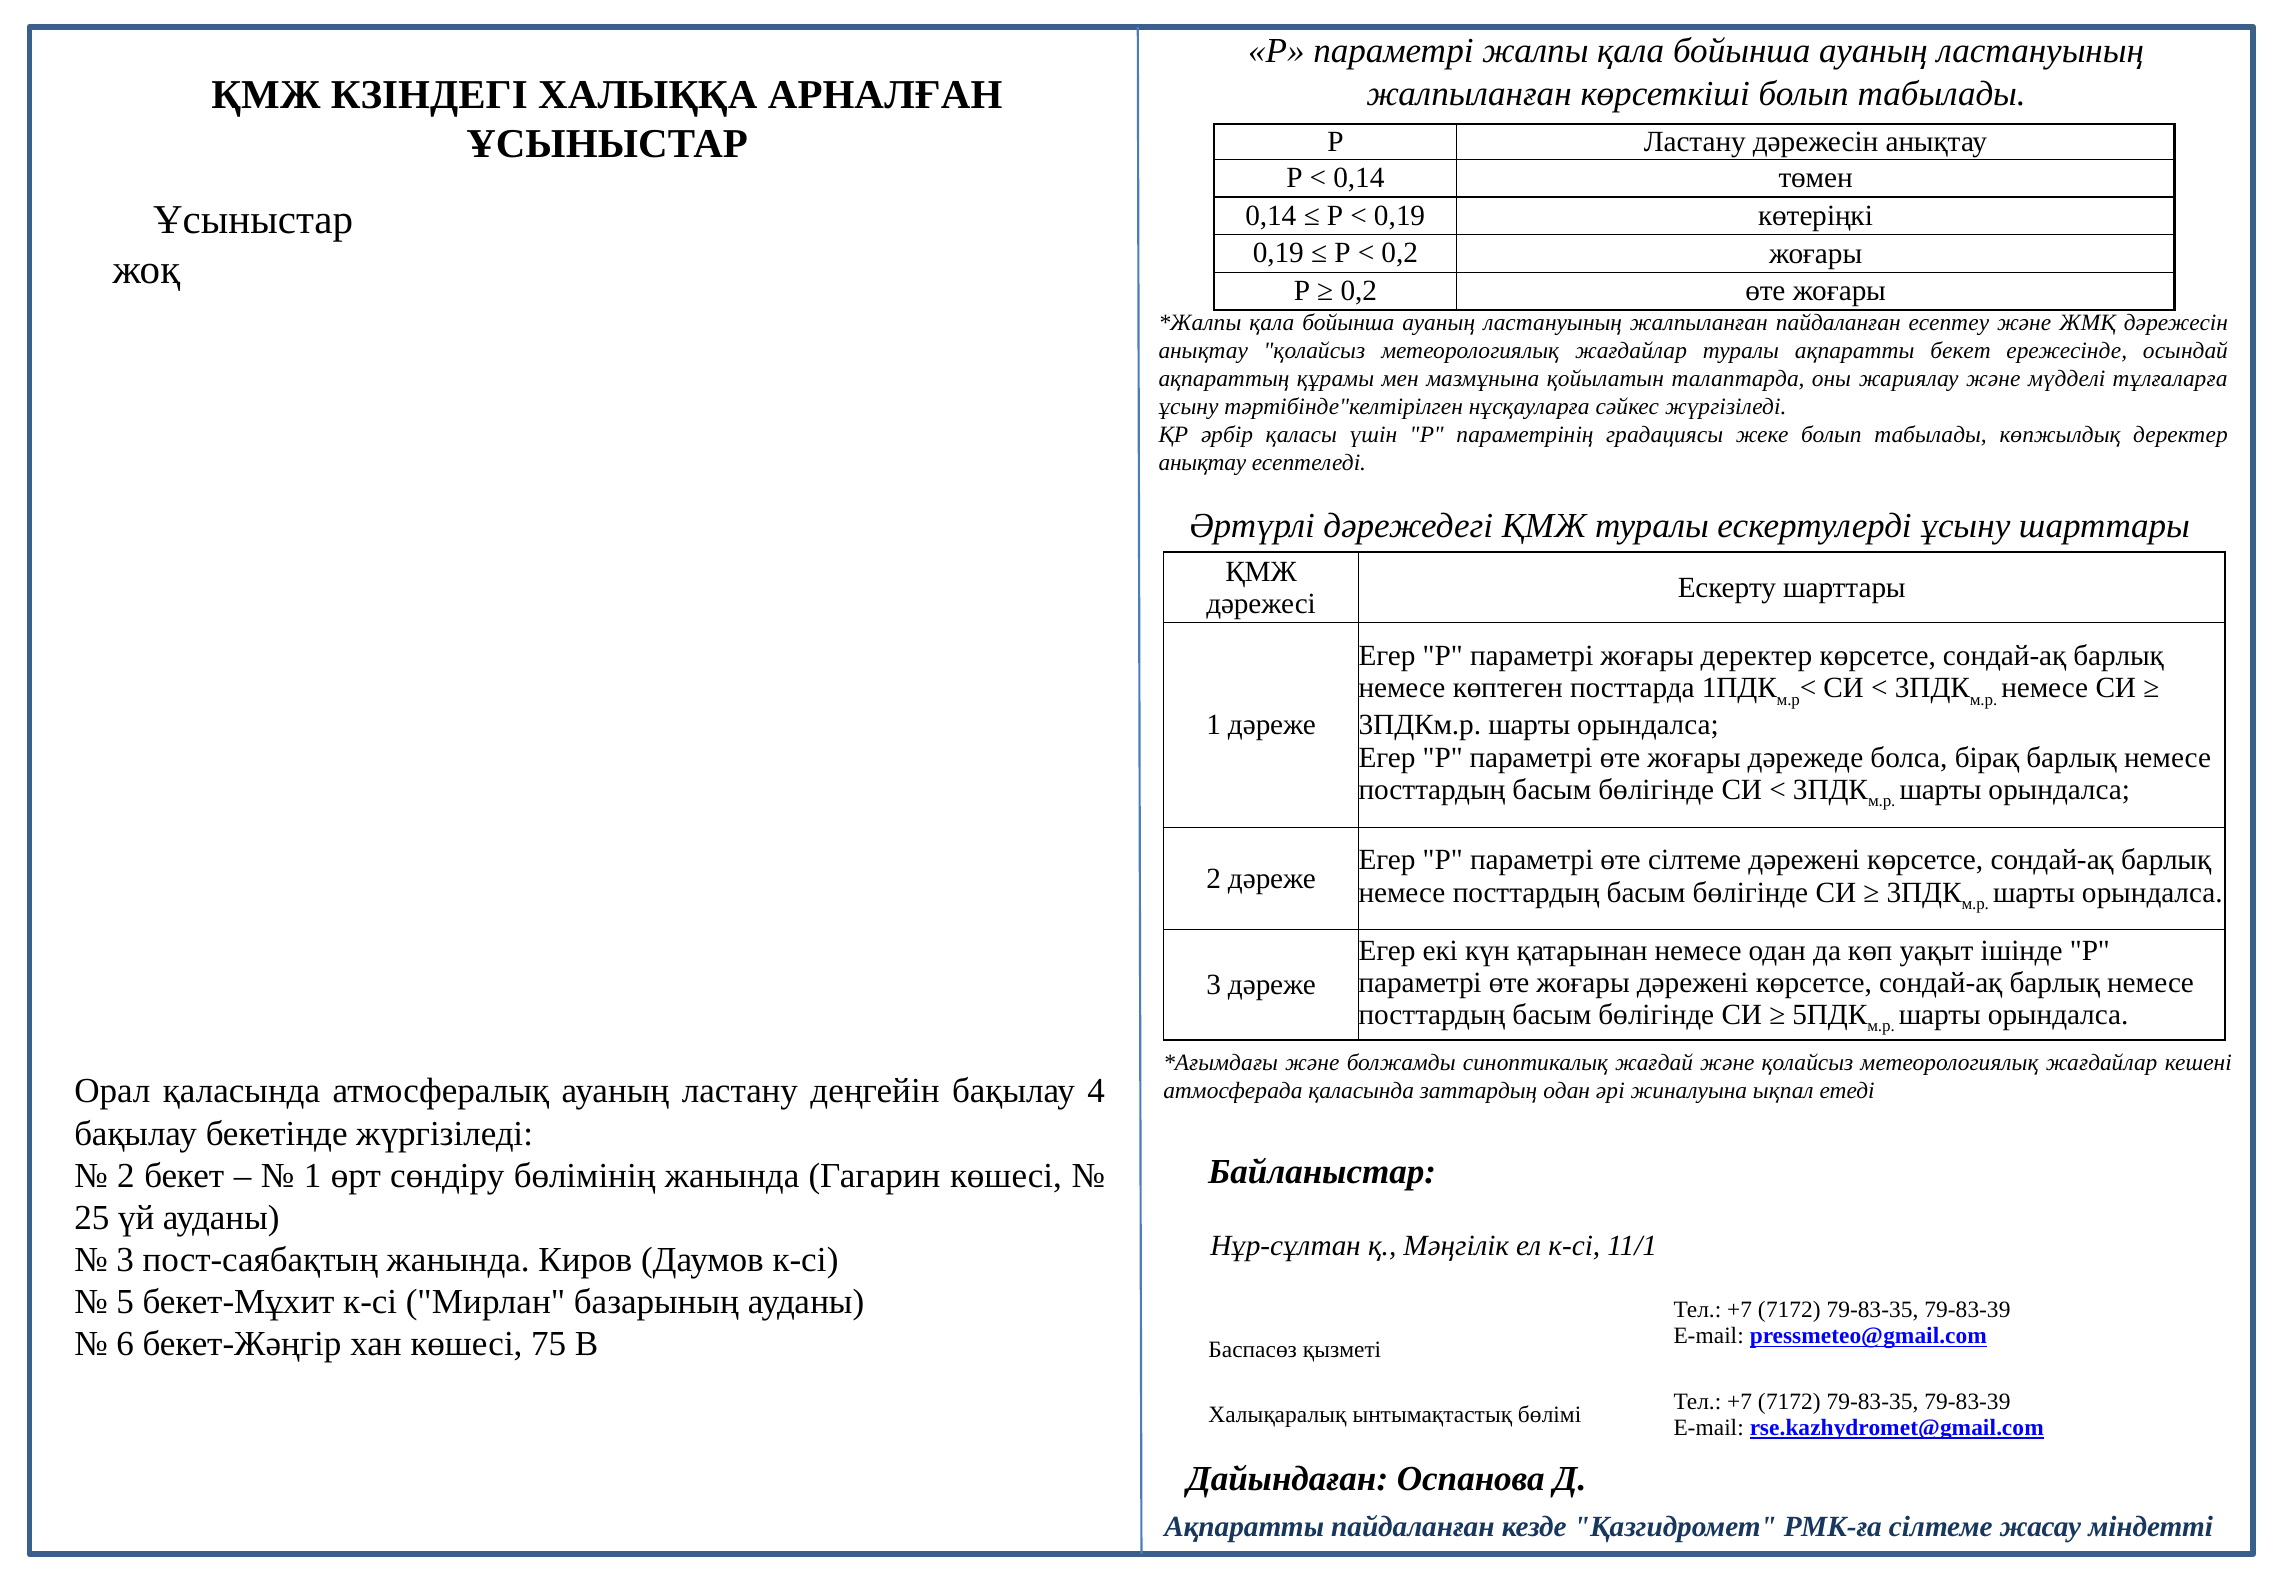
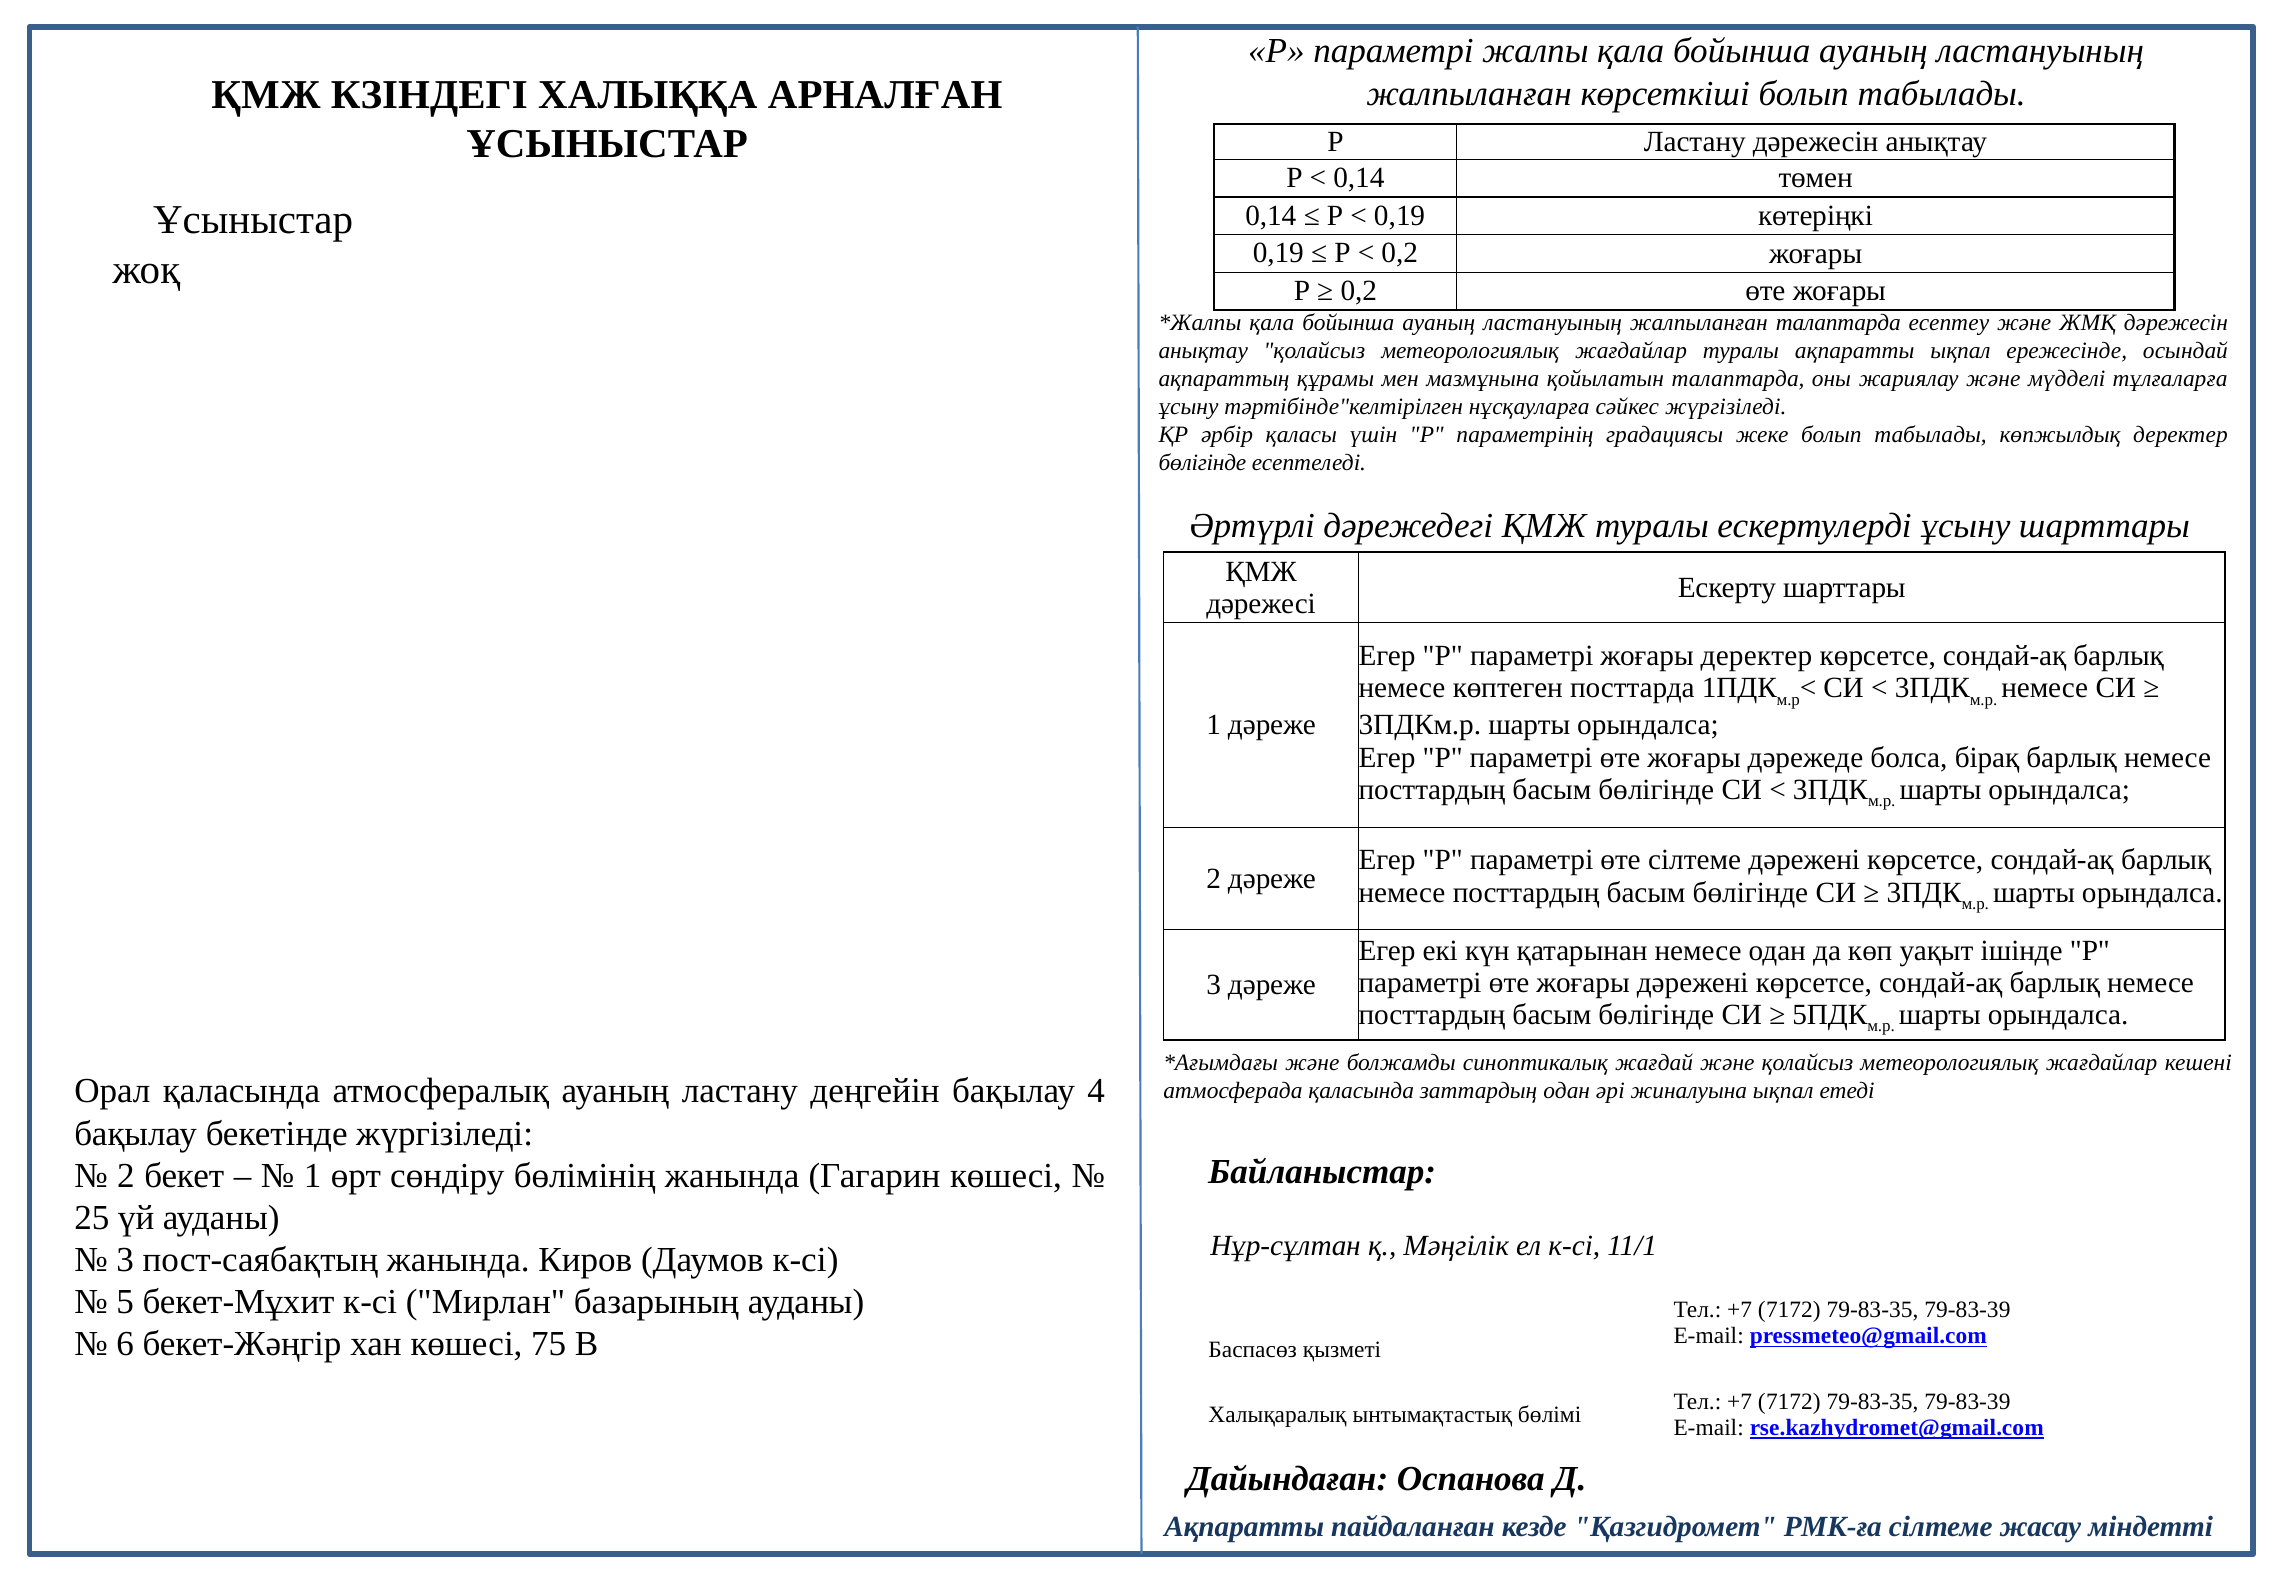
жалпыланған пайдаланған: пайдаланған -> талаптарда (1838, 322)
ақпаратты бекет: бекет -> ықпал (1961, 350)
анықтау: анықтау -> бөлігінде (1202, 463)
